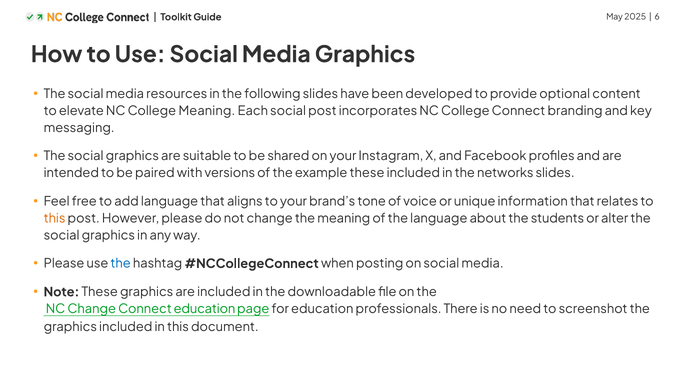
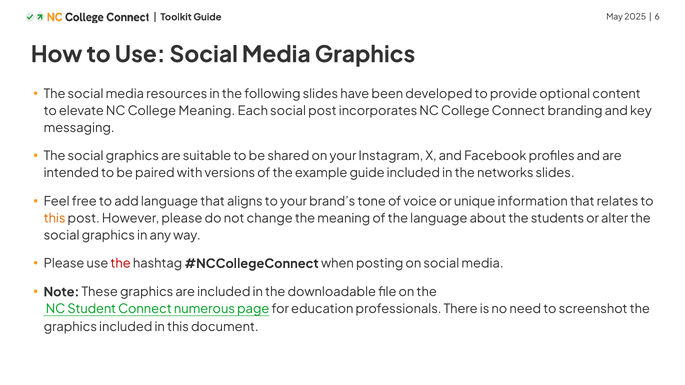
example these: these -> guide (367, 173)
the colour: blue -> red (121, 264)
NC Change: Change -> Student (92, 309)
Connect education: education -> numerous (204, 309)
